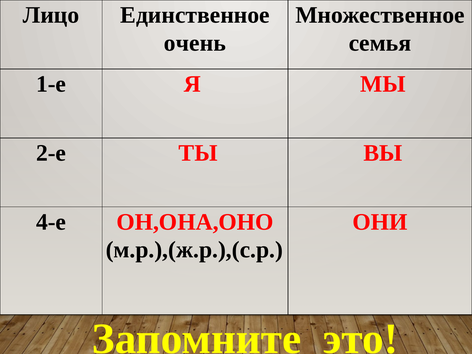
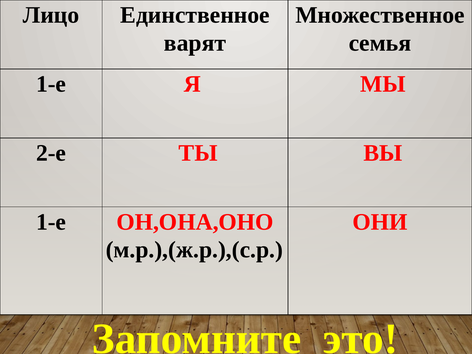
очень: очень -> варят (195, 43)
4-е: 4-е -> 1-е (51, 222)
